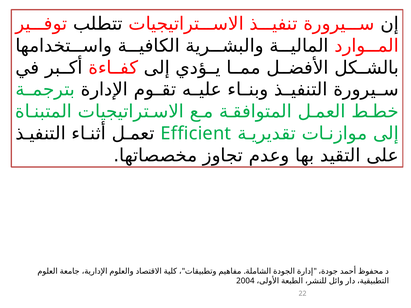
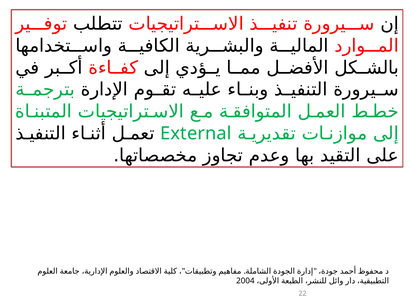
Efficient: Efficient -> External (196, 134)
